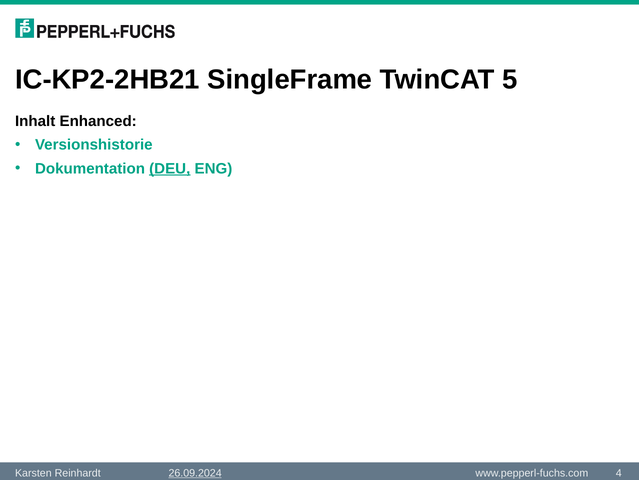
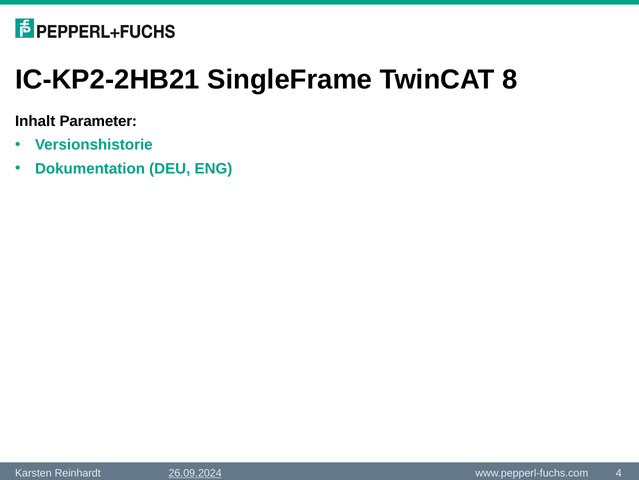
5: 5 -> 8 (510, 80)
Enhanced: Enhanced -> Parameter (98, 121)
DEU underline: present -> none (170, 168)
